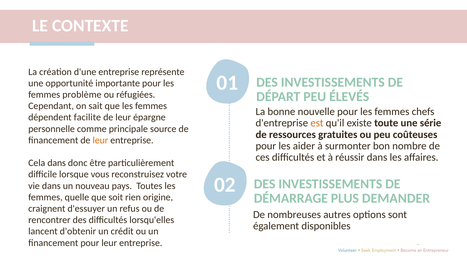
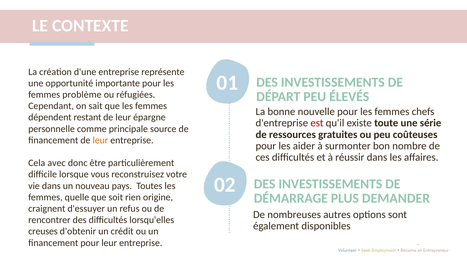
facilite: facilite -> restant (87, 117)
est colour: orange -> red (317, 123)
Cela dans: dans -> avec (57, 163)
lancent: lancent -> creuses (43, 231)
